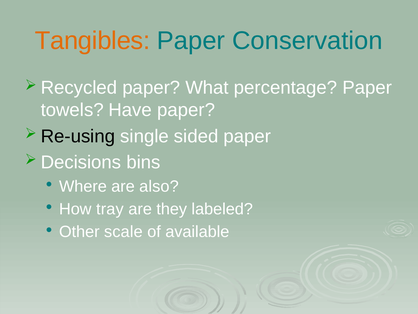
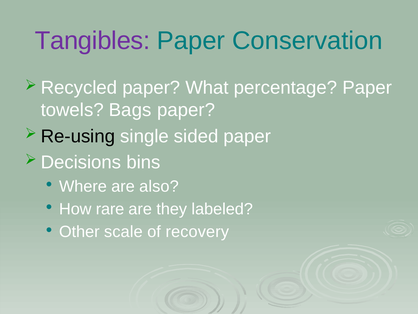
Tangibles colour: orange -> purple (93, 41)
Have: Have -> Bags (130, 110)
tray: tray -> rare (110, 209)
available: available -> recovery (197, 232)
